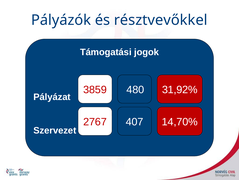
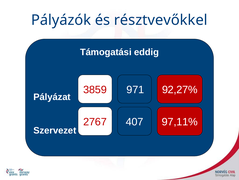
jogok: jogok -> eddig (147, 52)
480: 480 -> 971 (135, 89)
31,92%: 31,92% -> 92,27% (180, 89)
14,70%: 14,70% -> 97,11% (180, 121)
